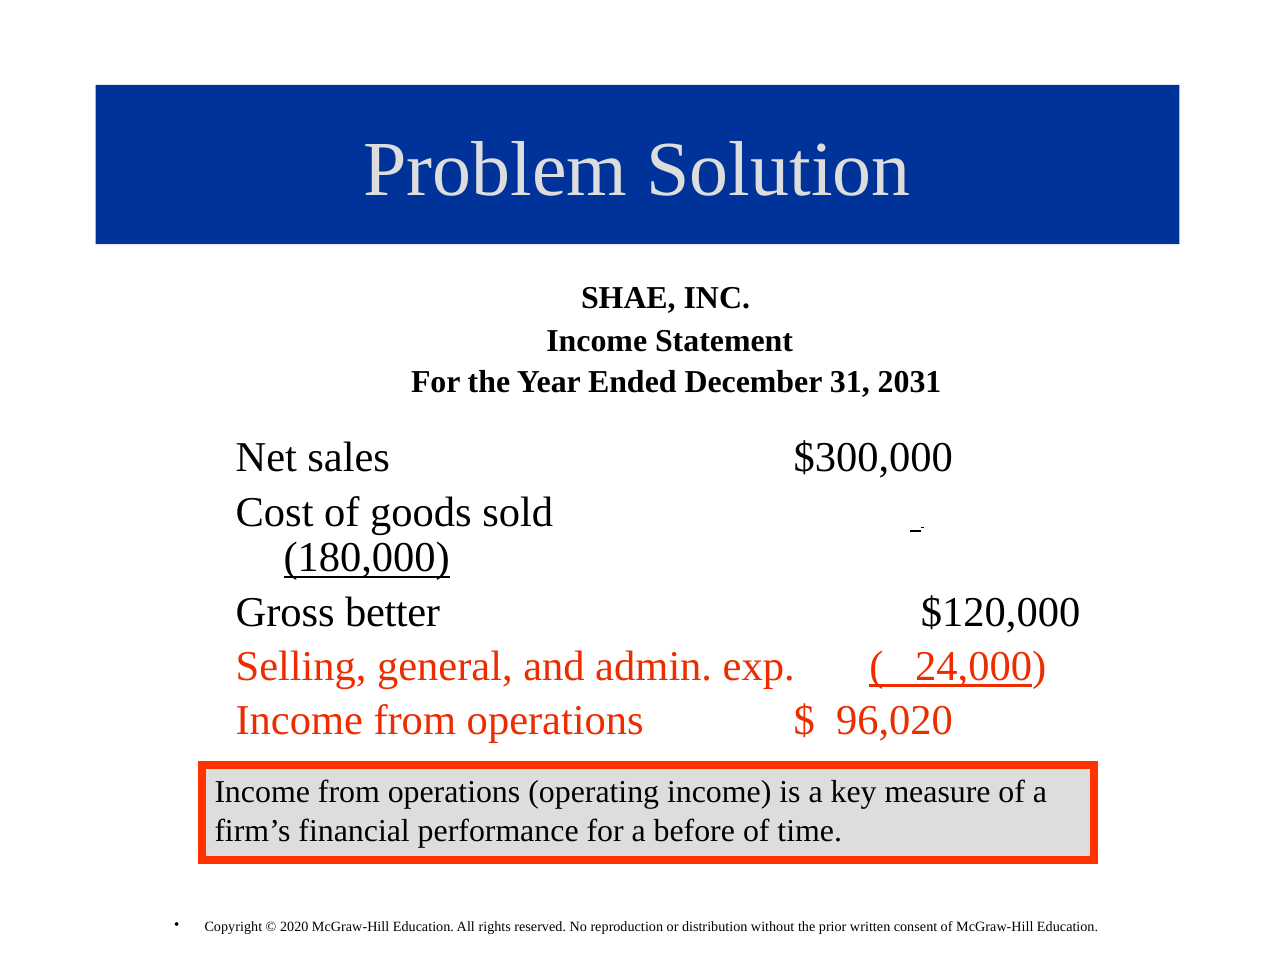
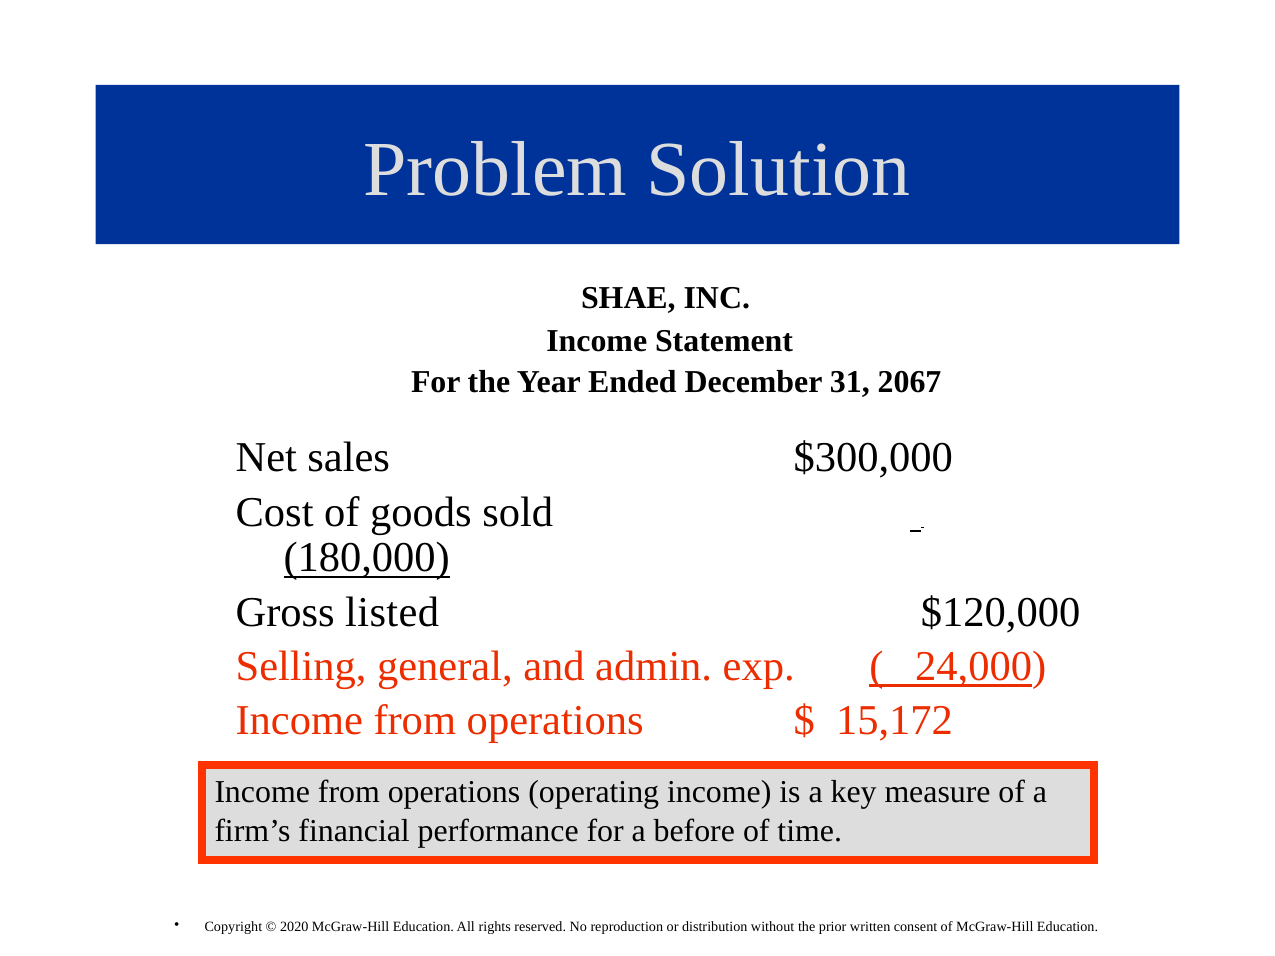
2031: 2031 -> 2067 (910, 382)
better: better -> listed (392, 612)
96,020: 96,020 -> 15,172 (894, 721)
